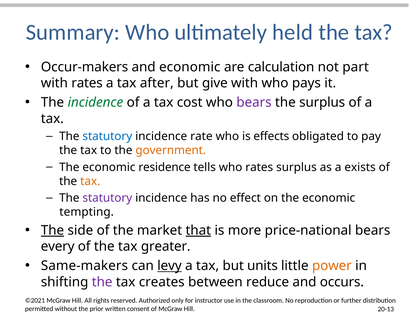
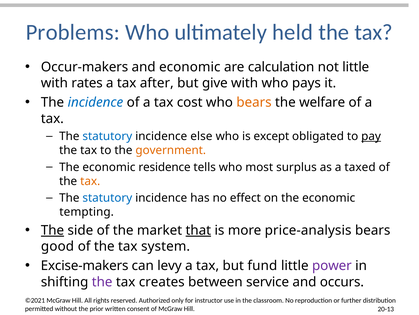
Summary: Summary -> Problems (73, 32)
not part: part -> little (356, 67)
incidence colour: green -> blue (95, 102)
bears colour: purple -> orange (254, 102)
the surplus: surplus -> welfare (322, 102)
rate: rate -> else (201, 136)
effects: effects -> except (271, 136)
pay underline: none -> present (371, 136)
who rates: rates -> most (259, 167)
exists: exists -> taxed (360, 167)
statutory colour: purple -> blue (107, 197)
price-national: price-national -> price-analysis (308, 230)
every: every -> good (58, 246)
greater: greater -> system (166, 246)
Same-makers: Same-makers -> Excise-makers (85, 265)
levy underline: present -> none (169, 265)
units: units -> fund (262, 265)
power colour: orange -> purple (332, 265)
reduce: reduce -> service (268, 281)
